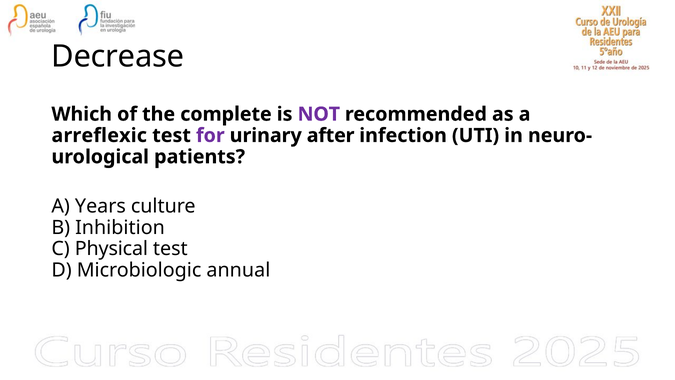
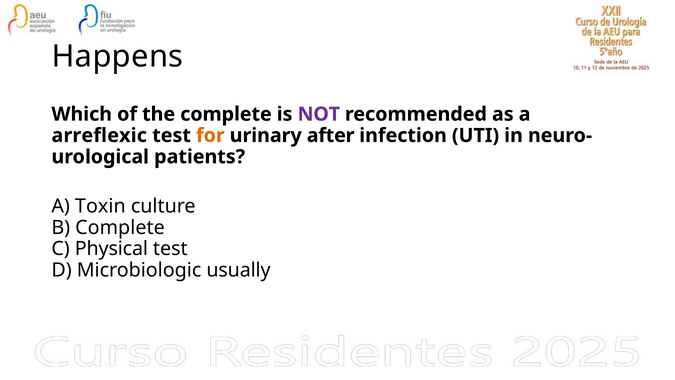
Decrease: Decrease -> Happens (118, 57)
for colour: purple -> orange (210, 135)
Years: Years -> Toxin (100, 206)
B Inhibition: Inhibition -> Complete (120, 227)
annual: annual -> usually (239, 270)
